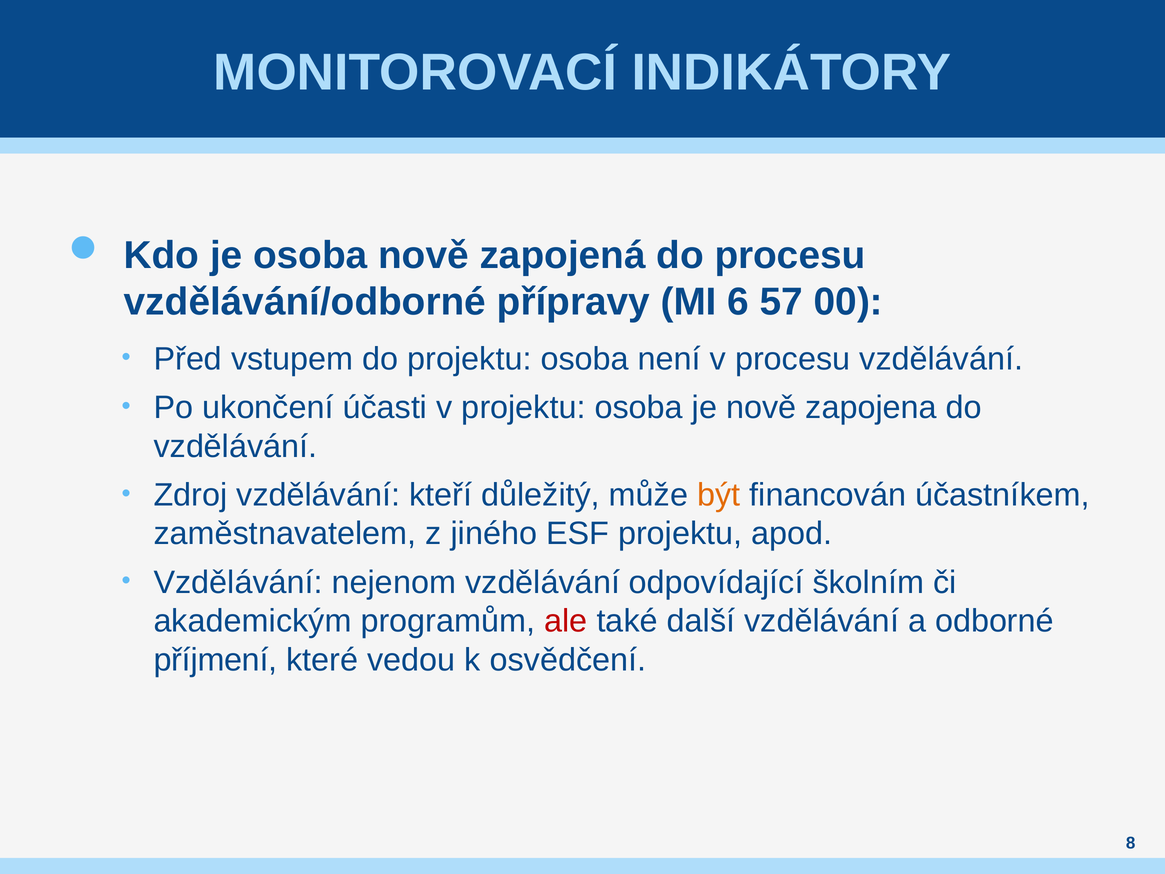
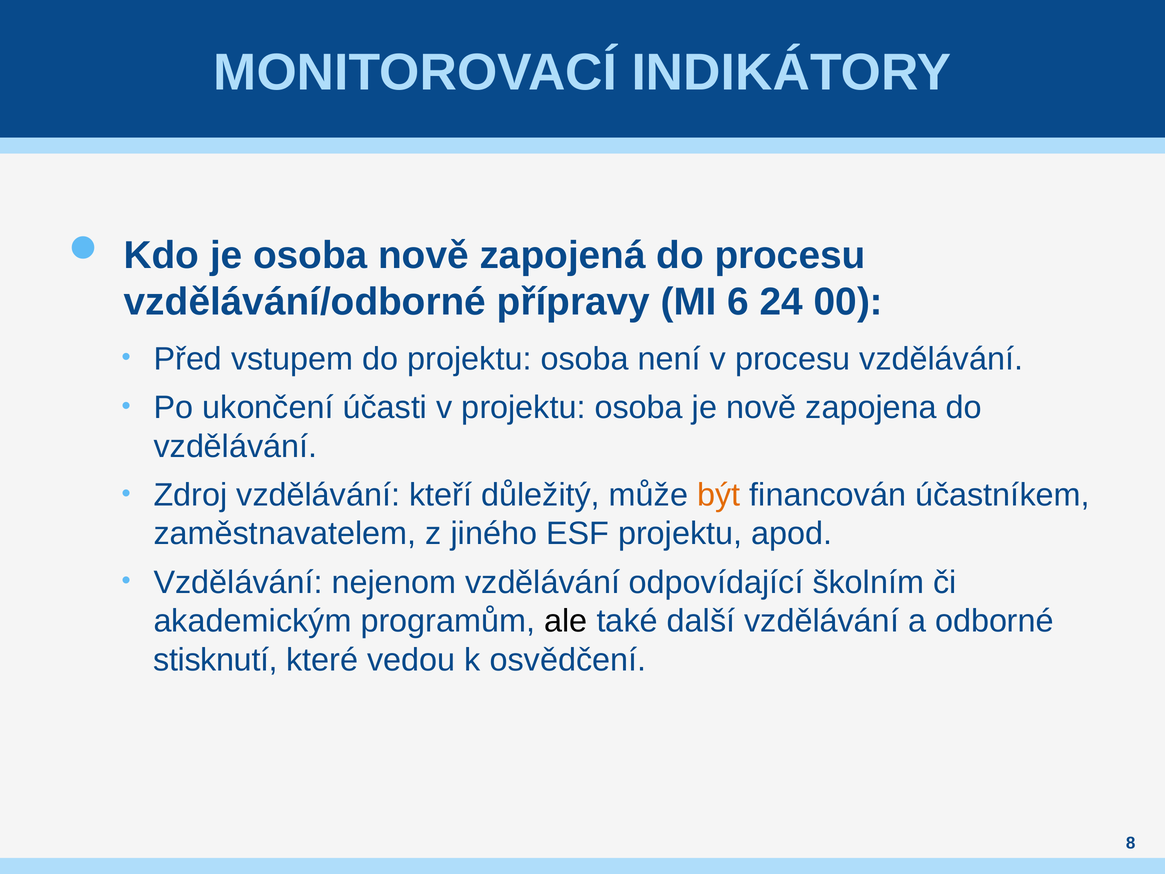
57: 57 -> 24 (781, 302)
ale colour: red -> black (566, 621)
příjmení: příjmení -> stisknutí (216, 660)
